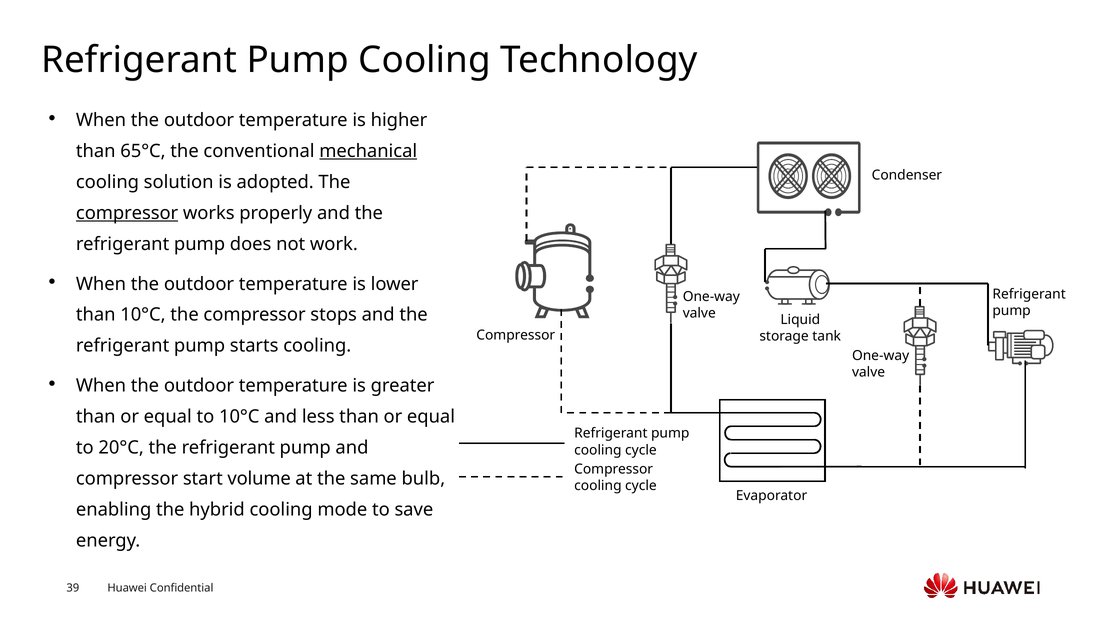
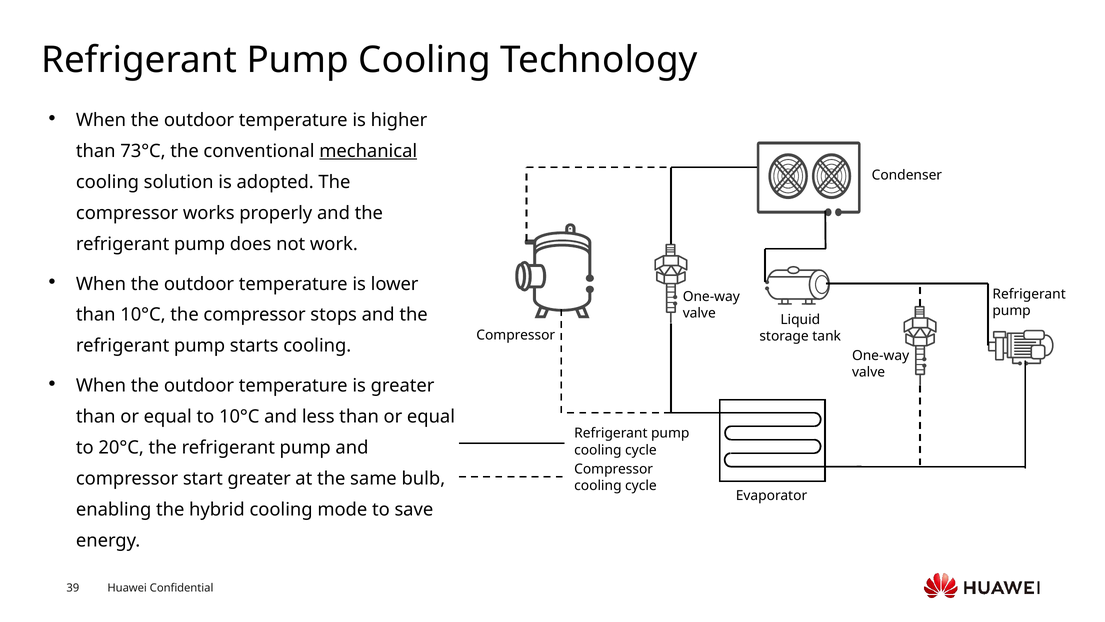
65°C: 65°C -> 73°C (143, 151)
compressor underline: present -> none (127, 213)
start volume: volume -> greater (259, 478)
